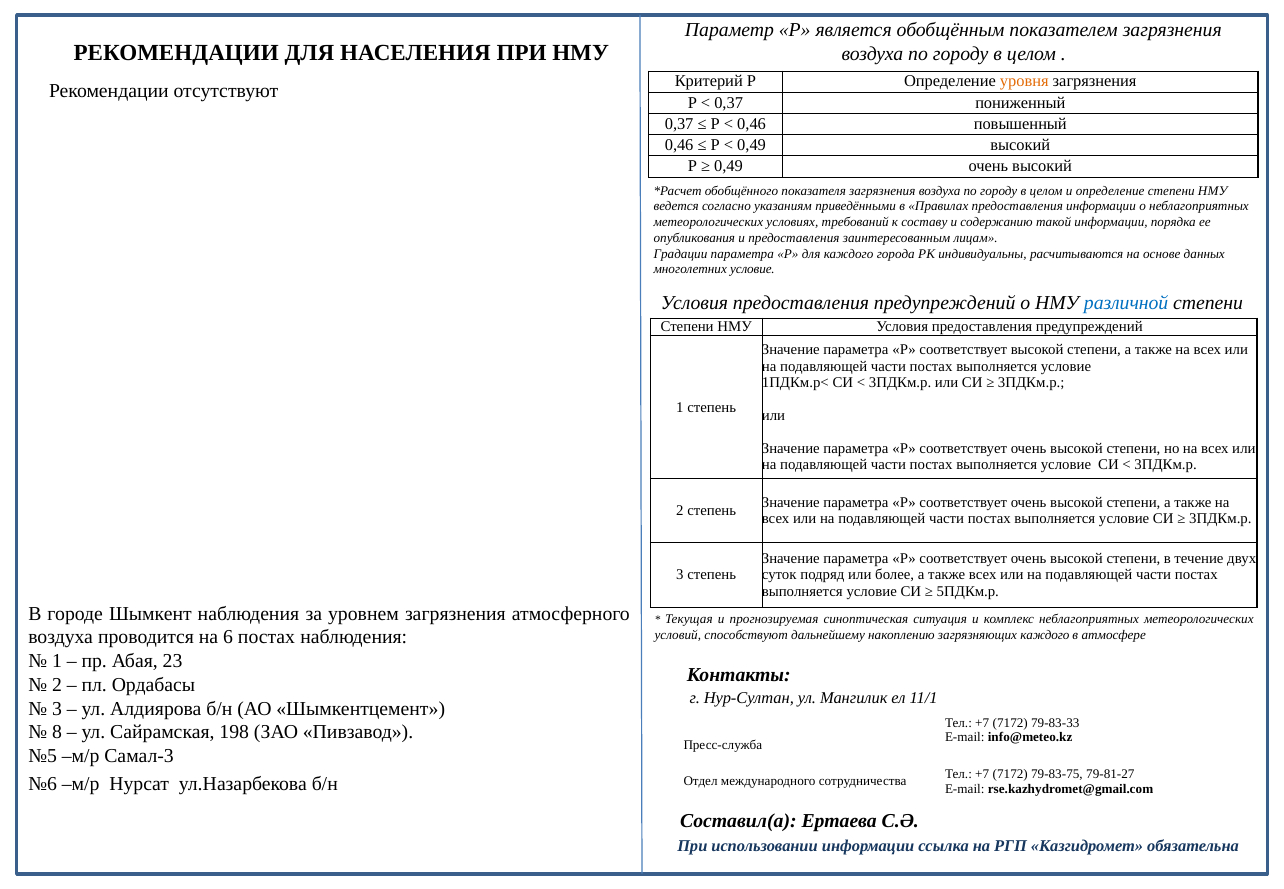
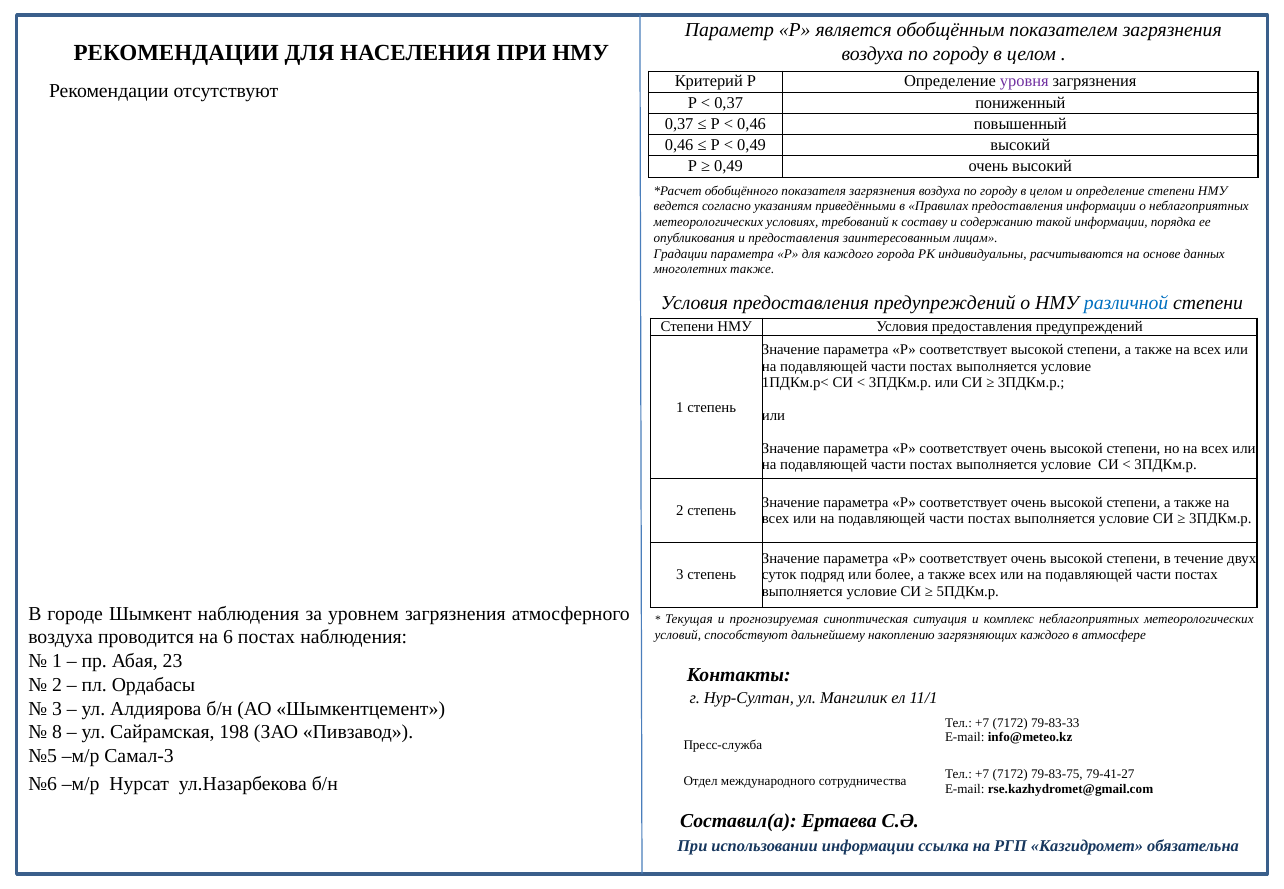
уровня colour: orange -> purple (1024, 81)
многолетних условие: условие -> также (752, 270)
79-81-27: 79-81-27 -> 79-41-27 (1110, 774)
